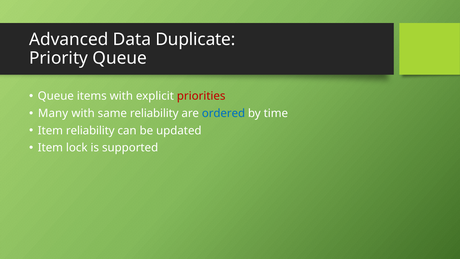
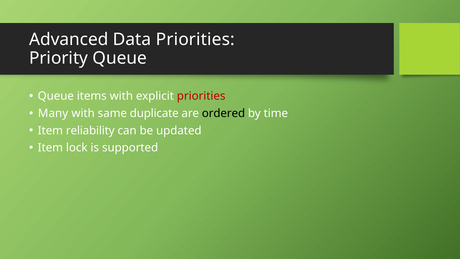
Data Duplicate: Duplicate -> Priorities (195, 39)
same reliability: reliability -> duplicate (154, 113)
ordered colour: blue -> black (223, 113)
